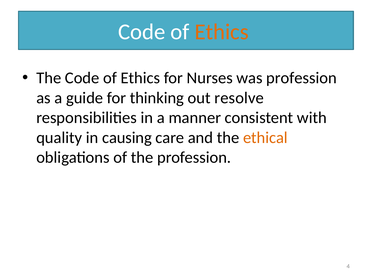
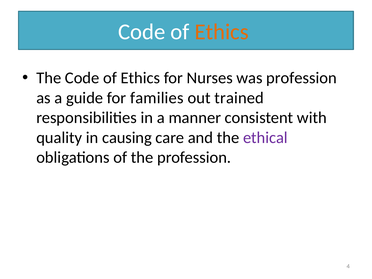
thinking: thinking -> families (157, 98)
resolve: resolve -> trained (239, 98)
ethical colour: orange -> purple (265, 138)
